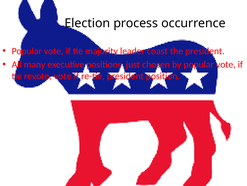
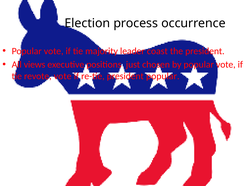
many: many -> views (35, 64)
president position: position -> popular (163, 76)
